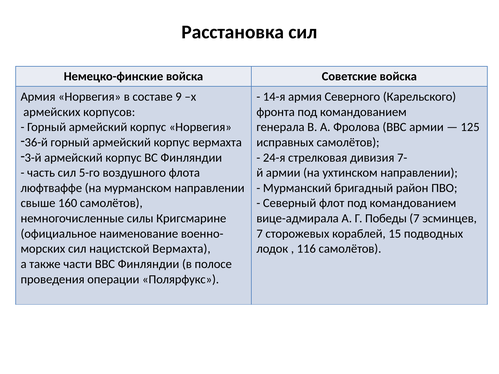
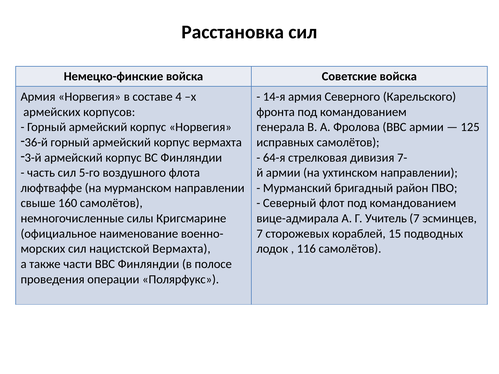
9: 9 -> 4 (179, 97)
24-я: 24-я -> 64-я (274, 158)
Победы: Победы -> Учитель (386, 219)
